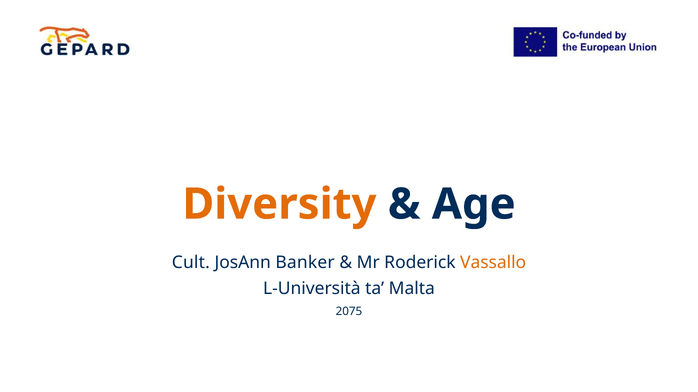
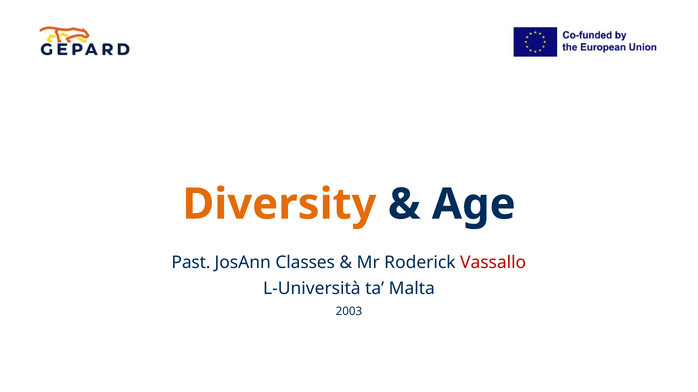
Cult: Cult -> Past (191, 263)
Banker: Banker -> Classes (305, 263)
Vassallo colour: orange -> red (493, 263)
2075: 2075 -> 2003 (349, 312)
